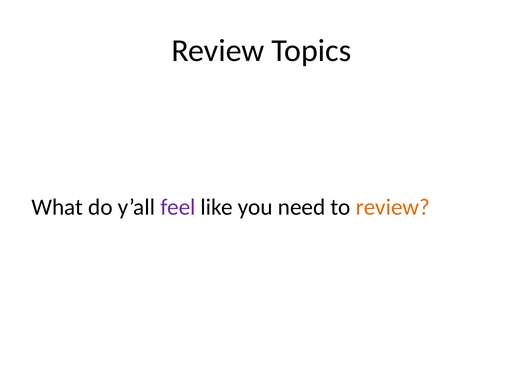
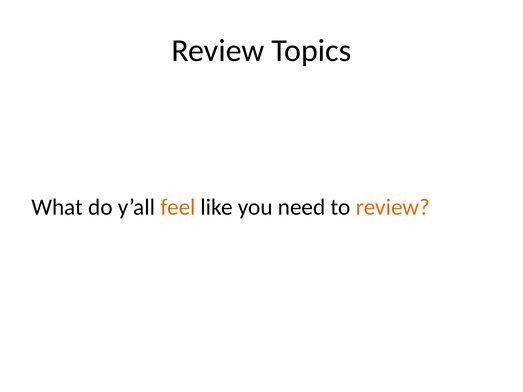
feel colour: purple -> orange (178, 207)
